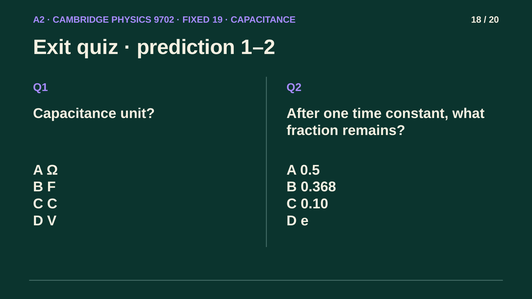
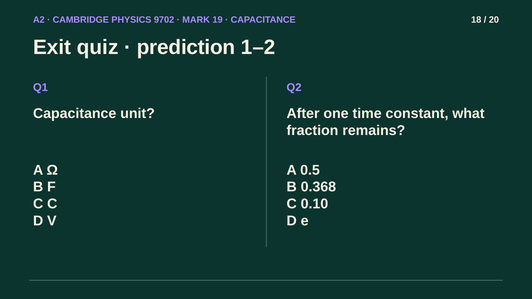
FIXED: FIXED -> MARK (196, 20)
